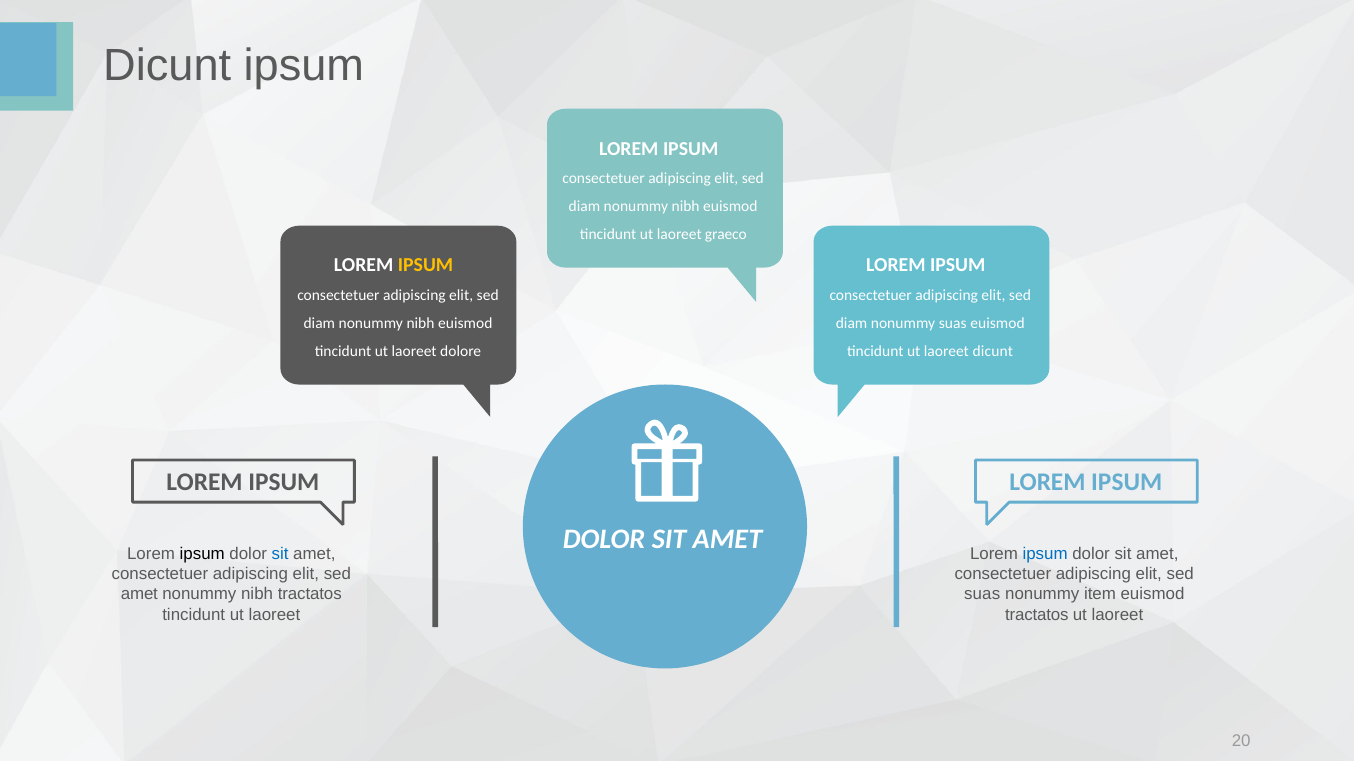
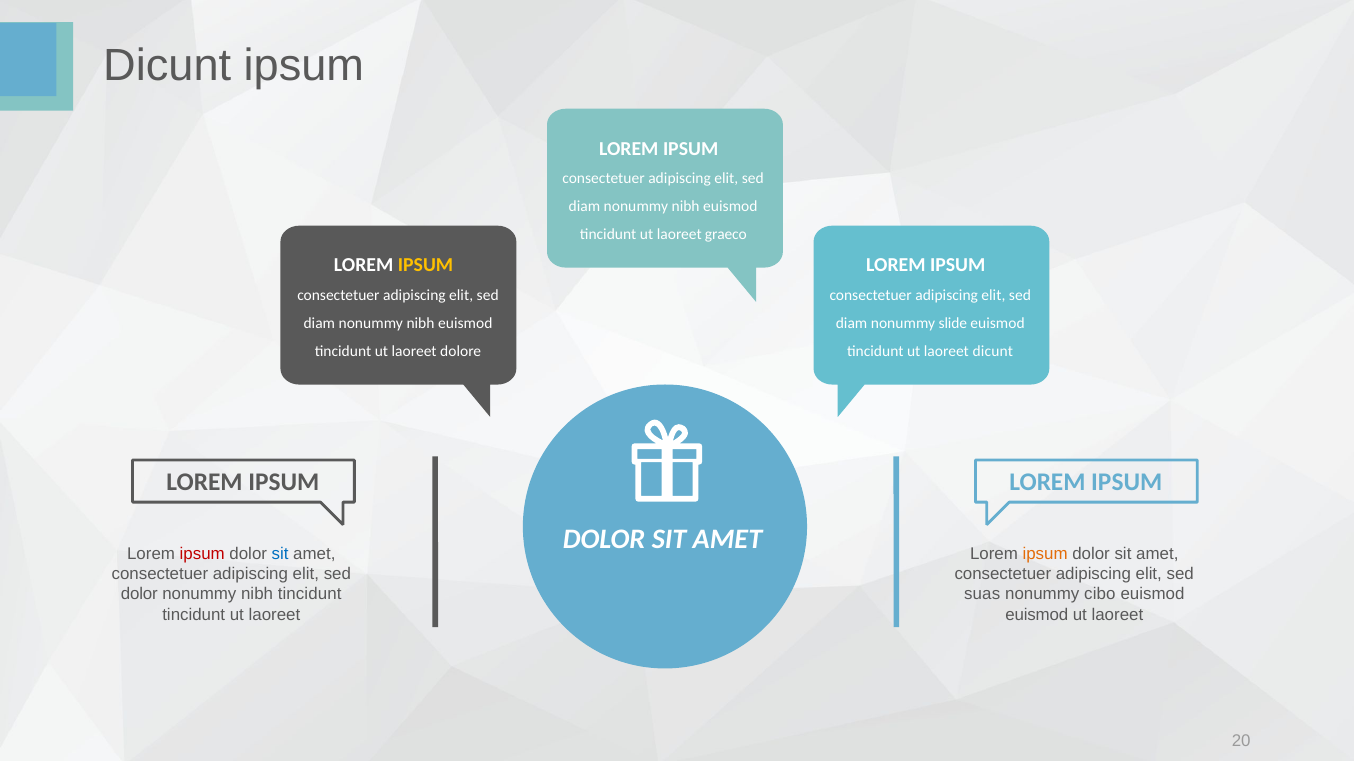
nonummy suas: suas -> slide (953, 323)
ipsum colour: blue -> orange (1045, 554)
ipsum colour: black -> red (202, 554)
amet: amet -> dolor (139, 595)
nibh tractatos: tractatos -> tincidunt (310, 595)
item: item -> cibo (1100, 595)
tractatos: tractatos -> euismod (1037, 615)
